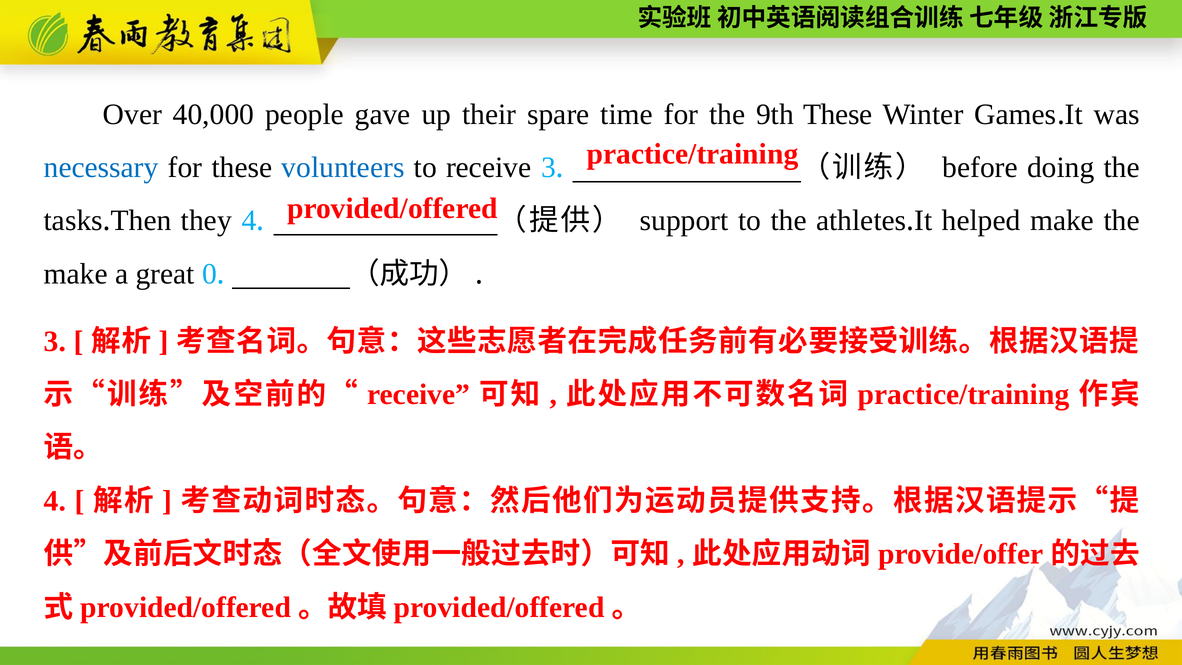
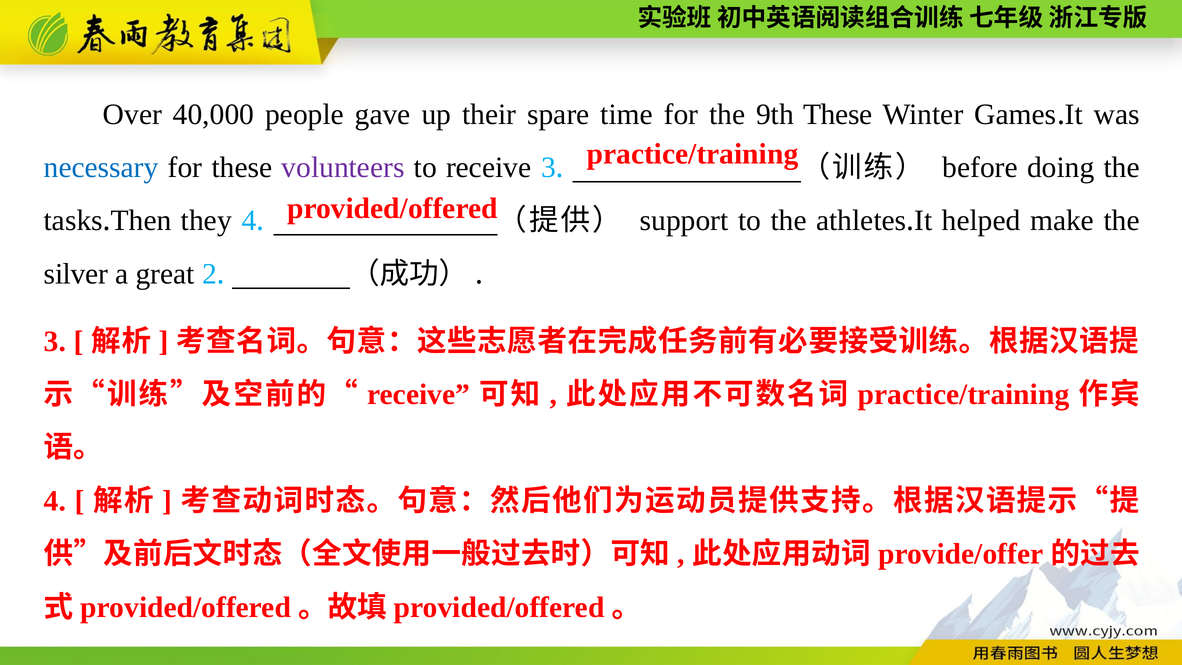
volunteers colour: blue -> purple (343, 168)
make: make -> silver (76, 274)
0: 0 -> 2 (209, 274)
